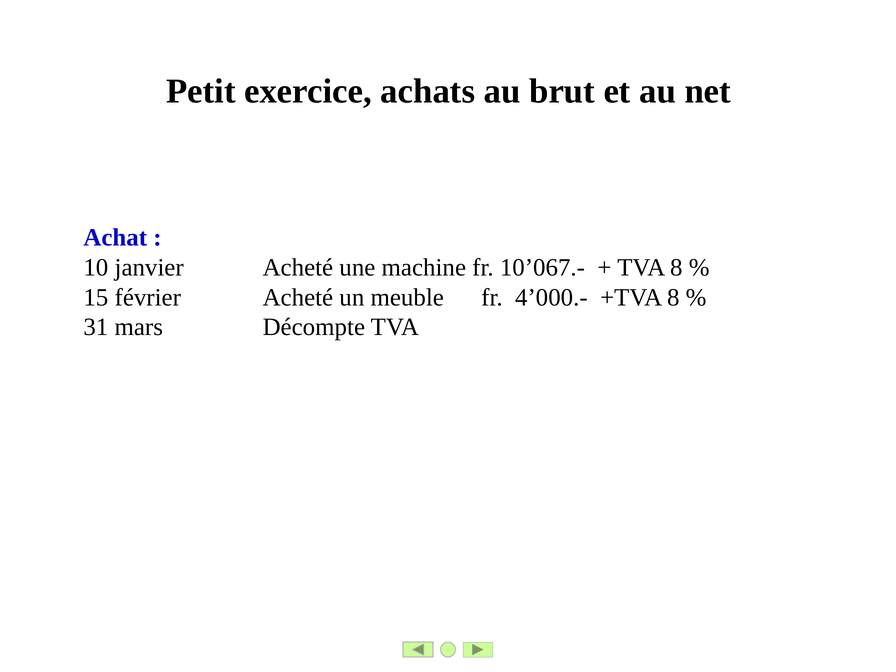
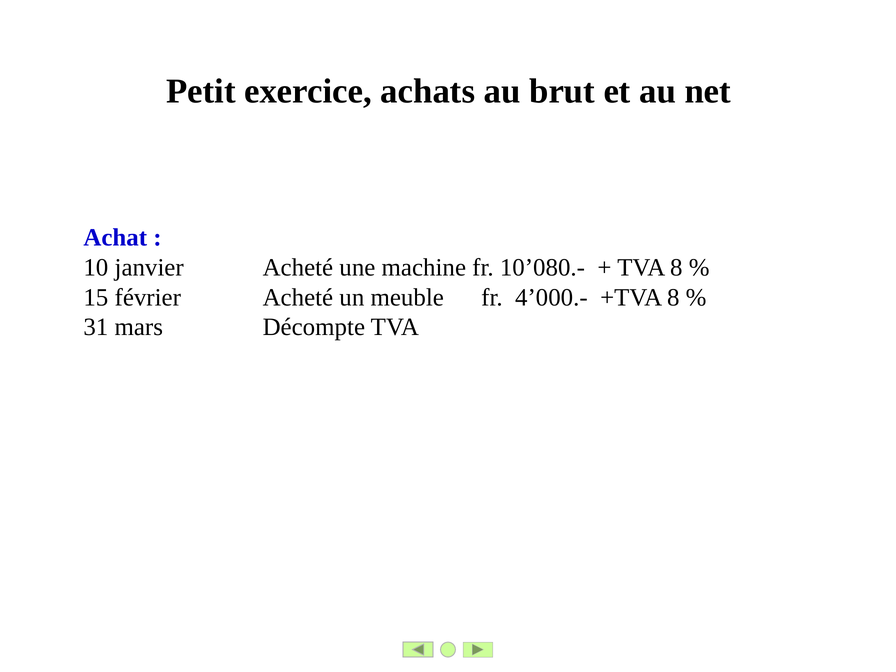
10’067.-: 10’067.- -> 10’080.- (542, 267)
